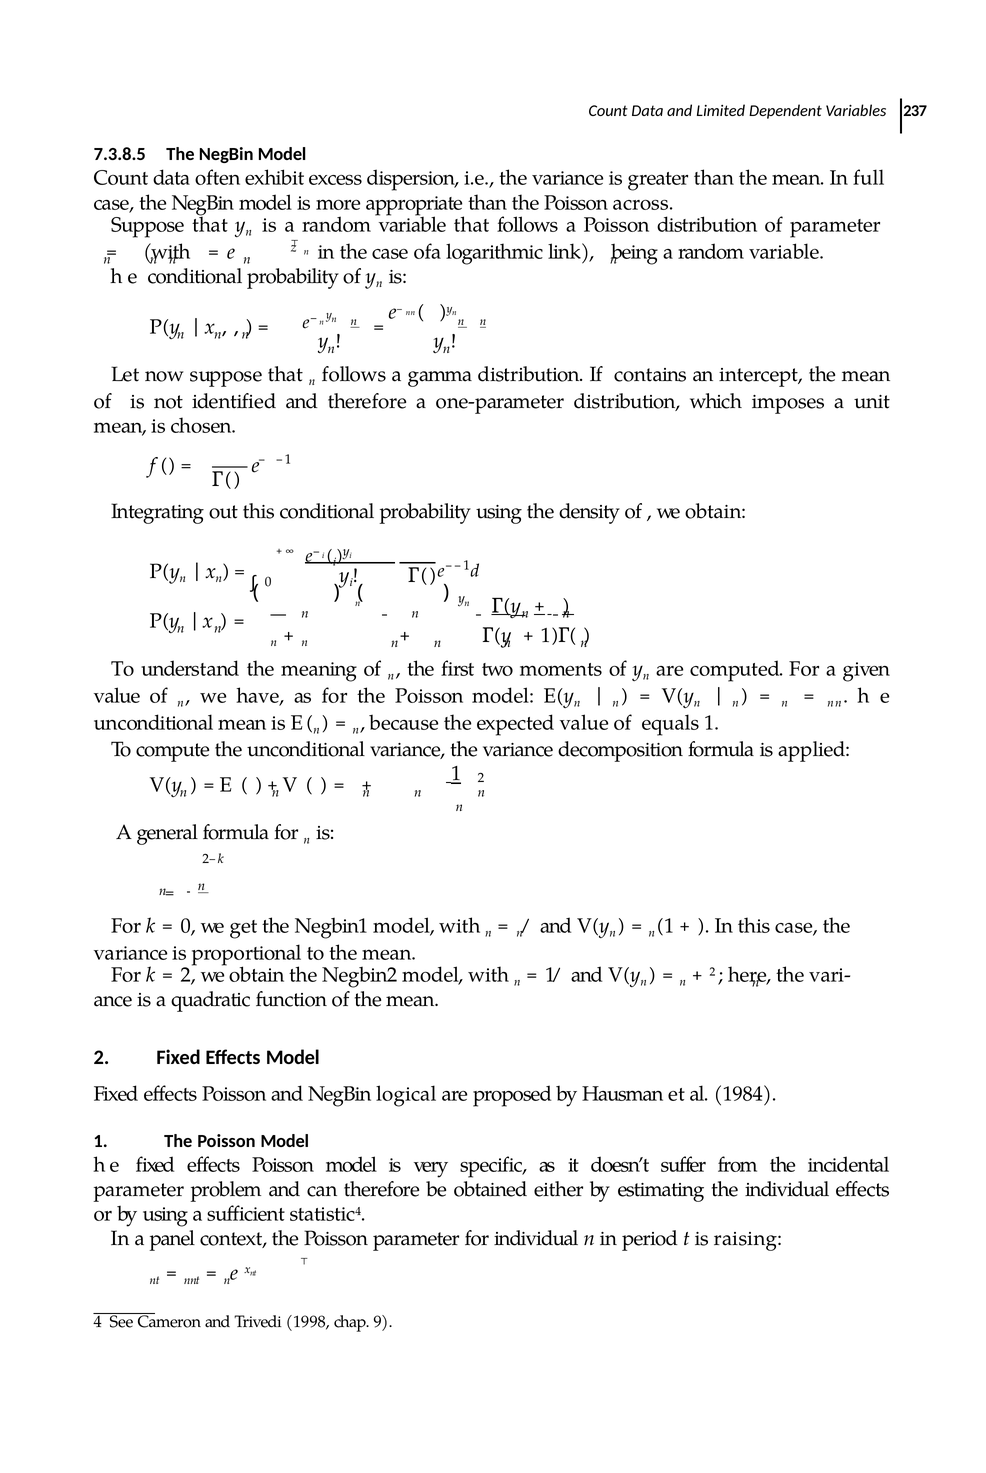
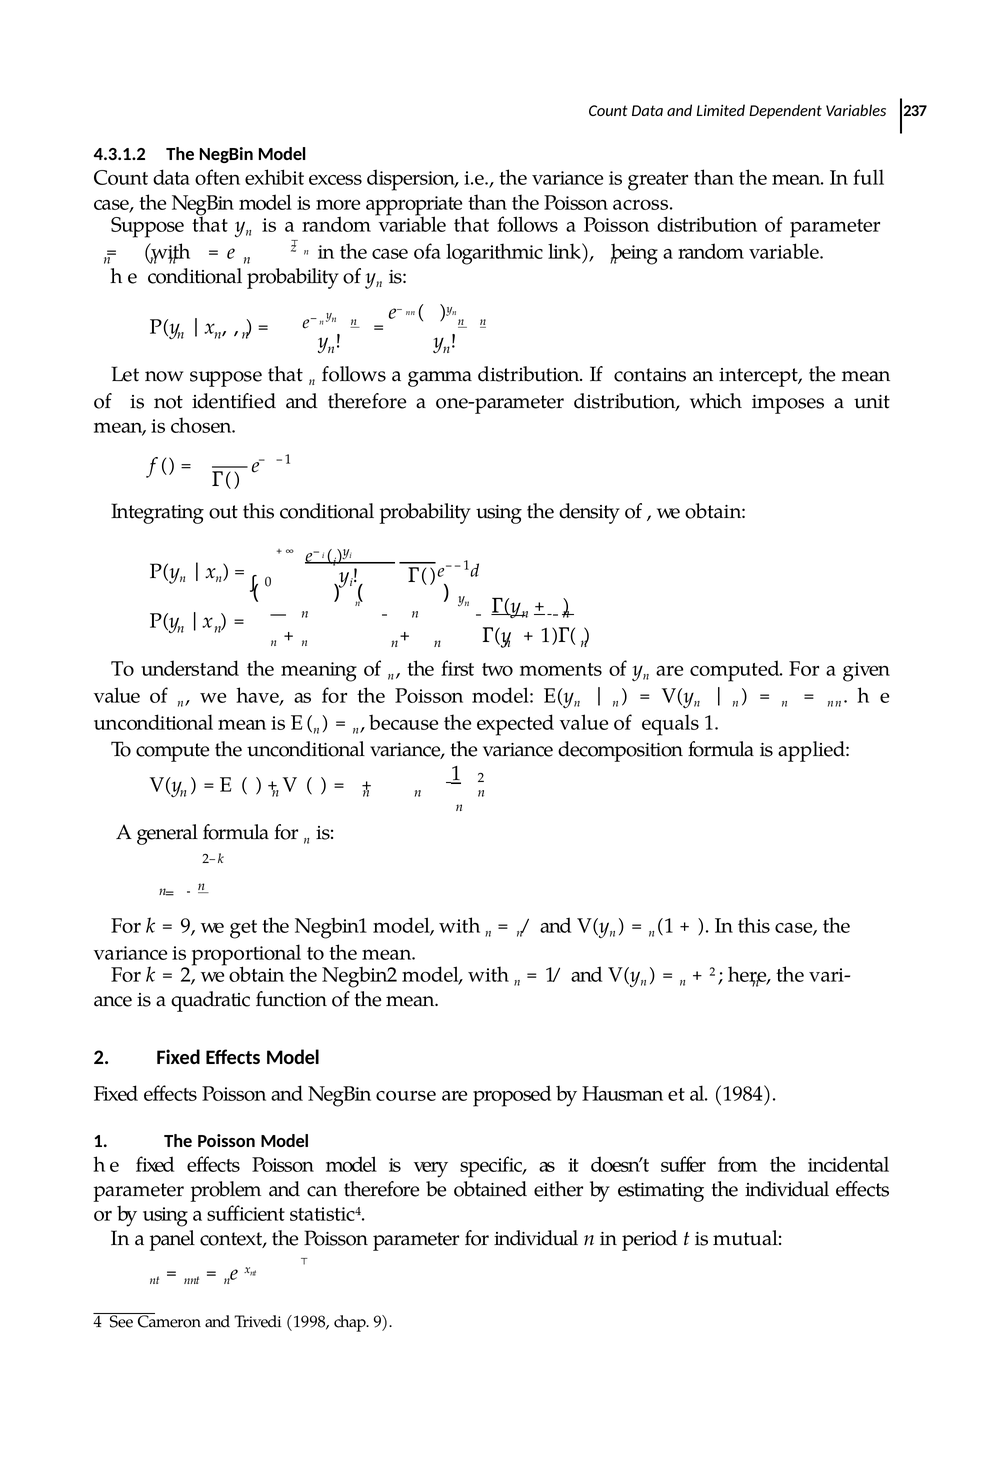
7.3.8.5: 7.3.8.5 -> 4.3.1.2 (120, 154)
0: 0 -> 9 (188, 926)
logical: logical -> course (406, 1094)
raising: raising -> mutual (748, 1238)
